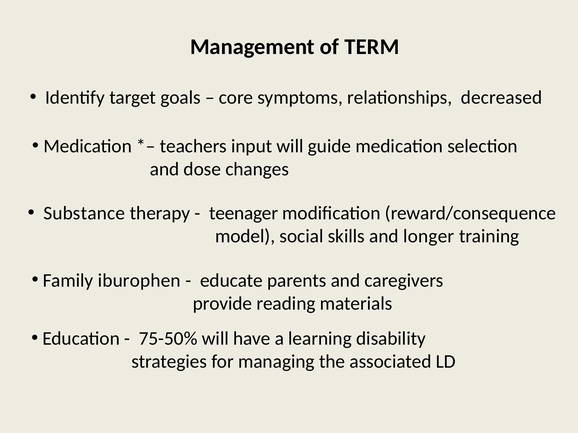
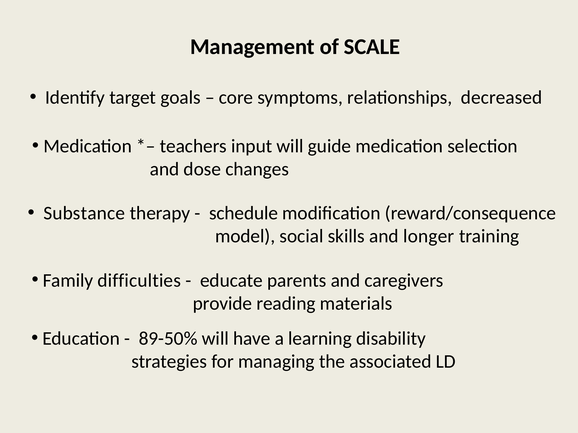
TERM: TERM -> SCALE (372, 47)
teenager: teenager -> schedule (244, 213)
iburophen: iburophen -> difficulties (139, 281)
75-50%: 75-50% -> 89-50% (168, 339)
